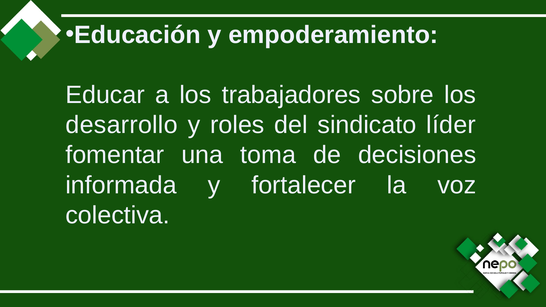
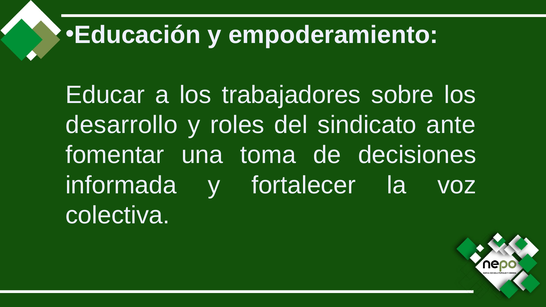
líder: líder -> ante (451, 125)
